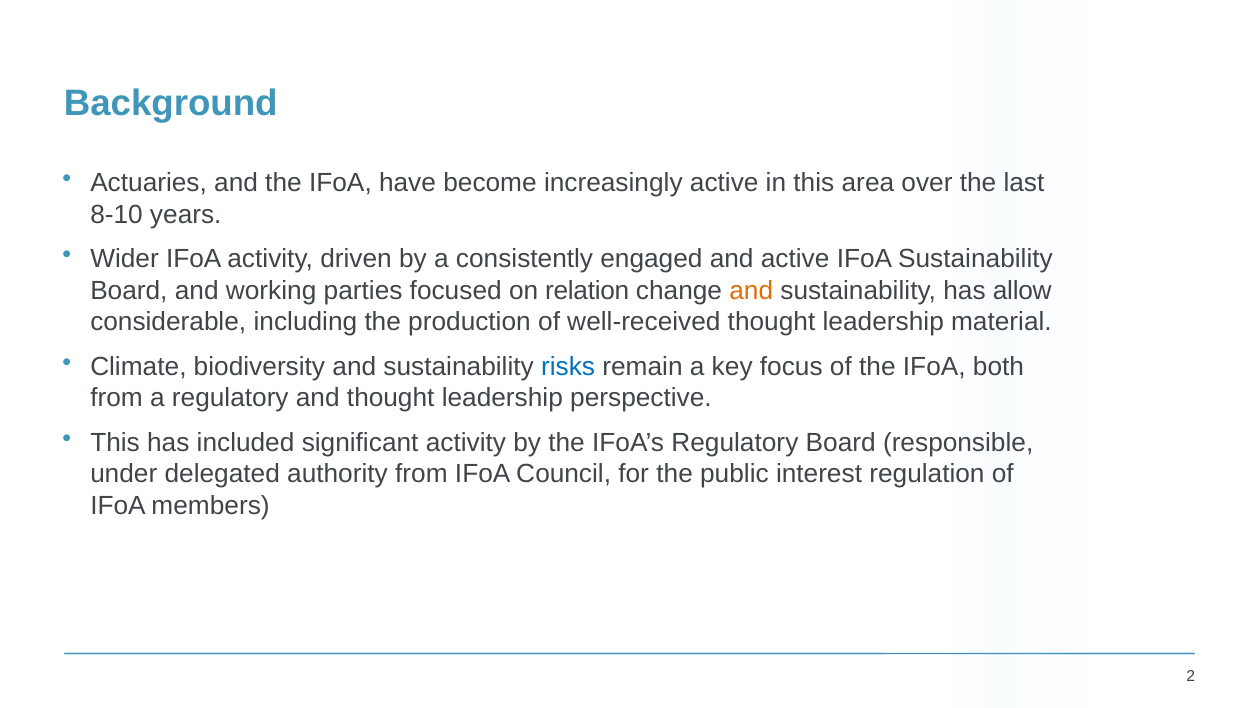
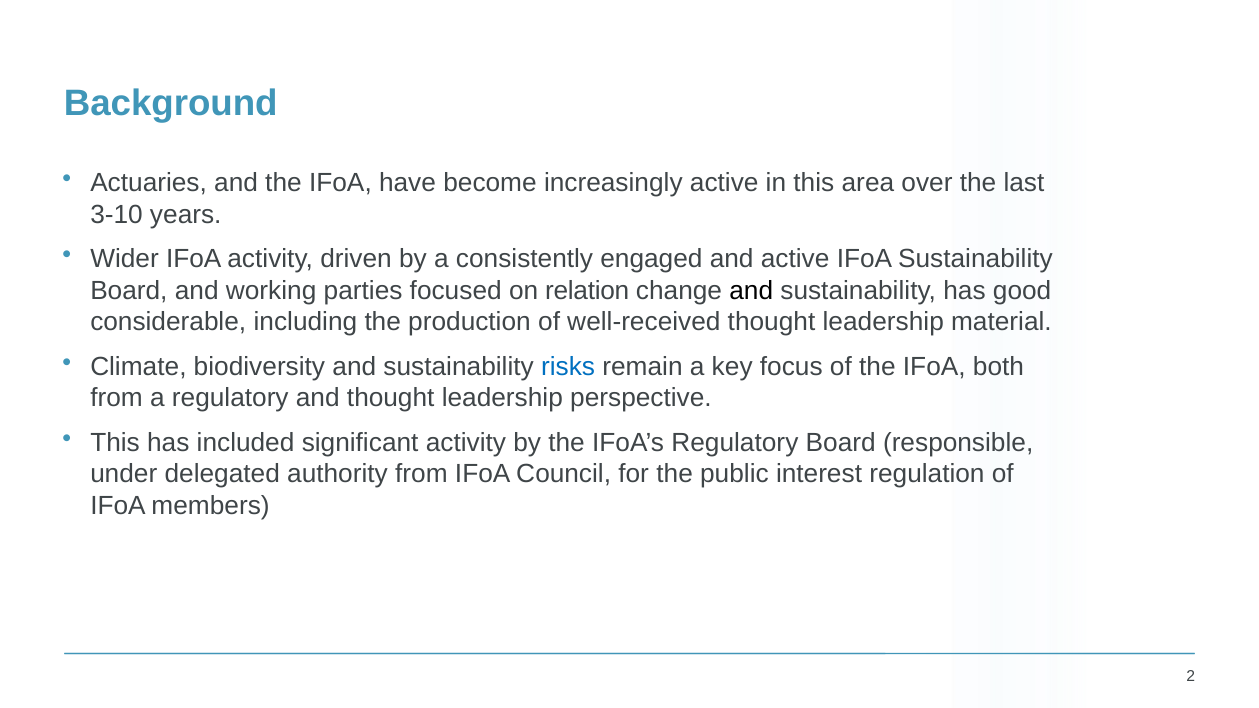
8-10: 8-10 -> 3-10 (116, 215)
and colour: orange -> black (751, 291)
allow: allow -> good (1022, 291)
